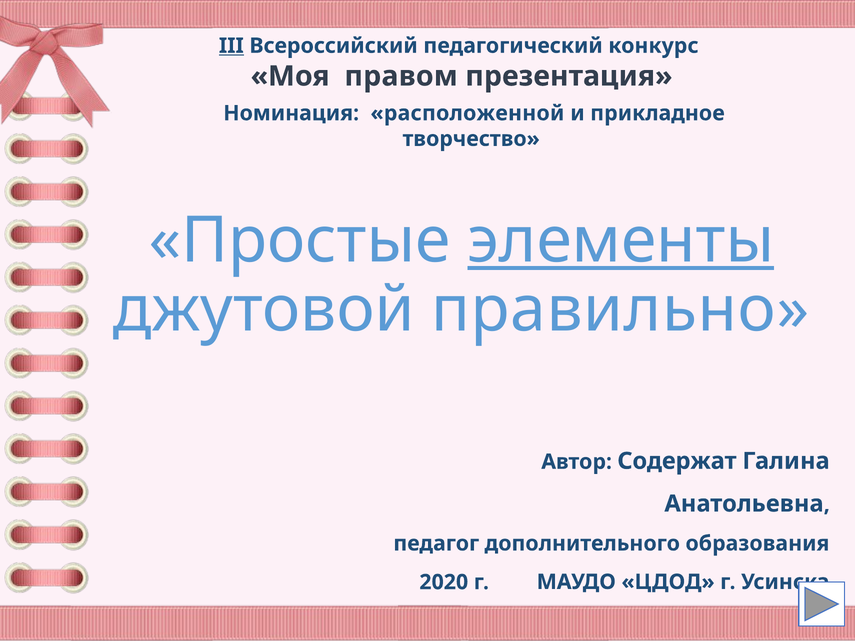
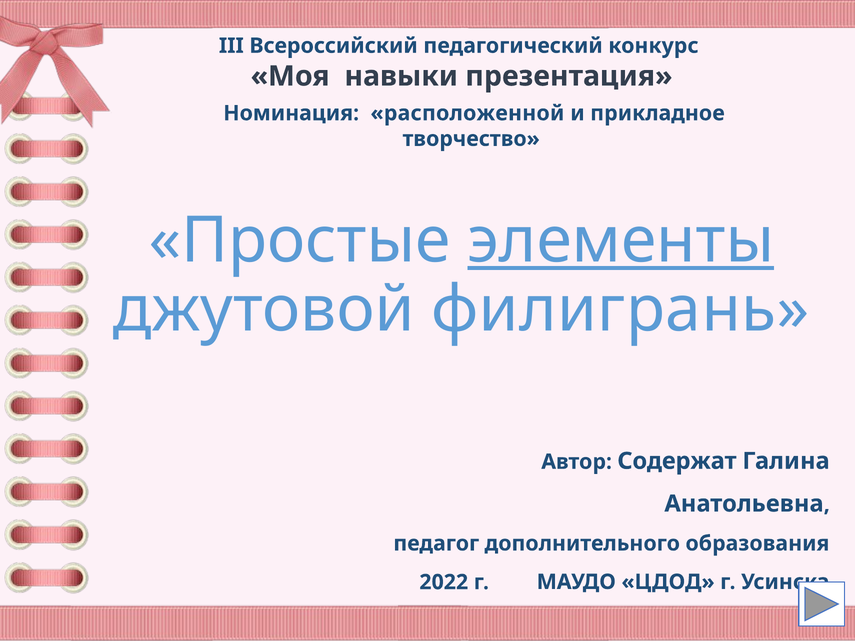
III underline: present -> none (231, 46)
правом: правом -> навыки (401, 76)
правильно: правильно -> филигрань (620, 310)
2020: 2020 -> 2022 (444, 582)
